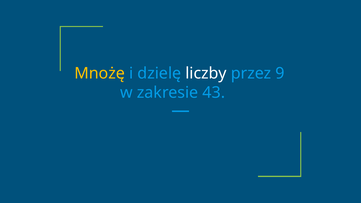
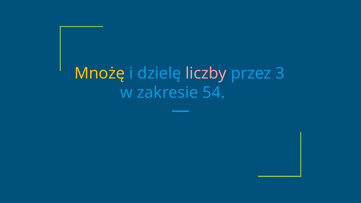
liczby colour: white -> pink (206, 73)
9: 9 -> 3 (280, 73)
43: 43 -> 54 (214, 93)
